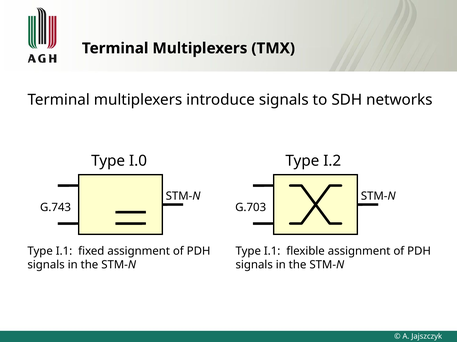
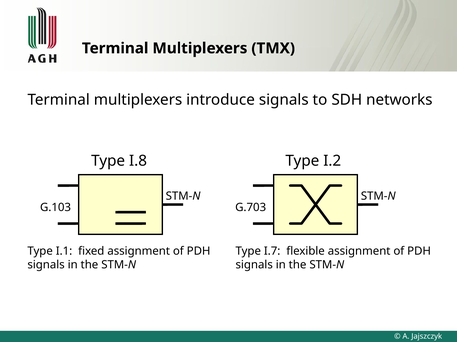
I.0: I.0 -> I.8 (138, 161)
G.743: G.743 -> G.103 (56, 208)
I.1: I.1 -> I.7 (272, 252)
